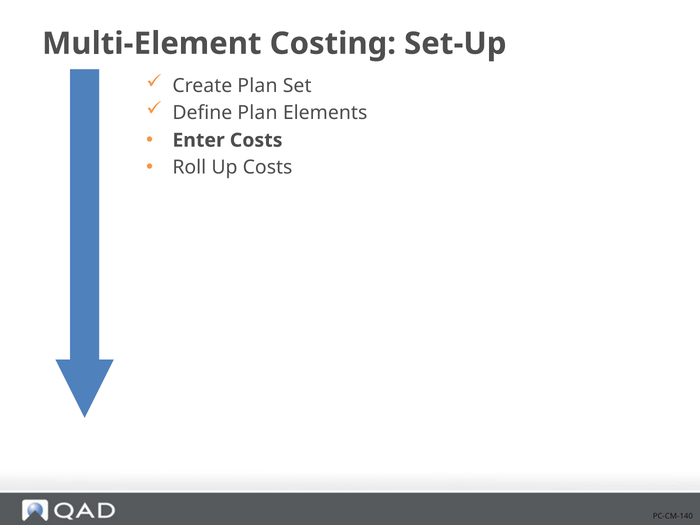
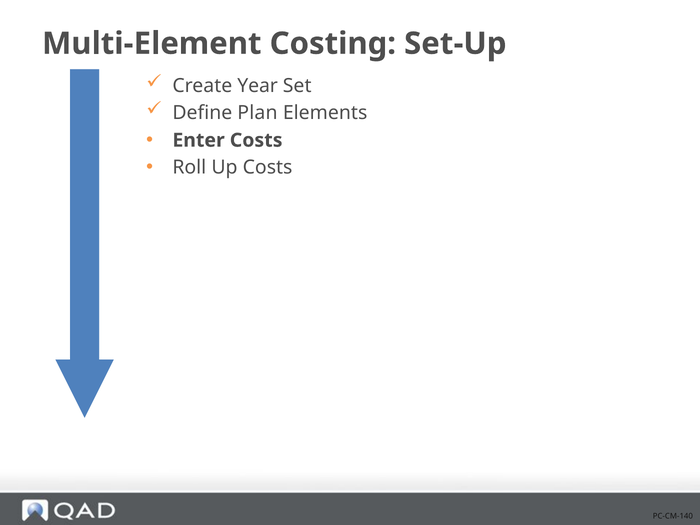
Create Plan: Plan -> Year (258, 86)
